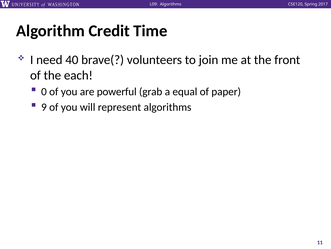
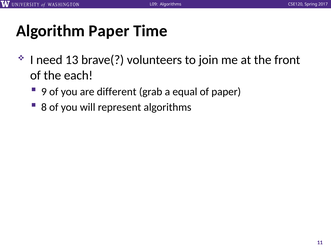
Algorithm Credit: Credit -> Paper (109, 31)
40: 40 -> 13 (72, 60)
0: 0 -> 9 (44, 91)
powerful: powerful -> different (117, 91)
9: 9 -> 8 (44, 107)
